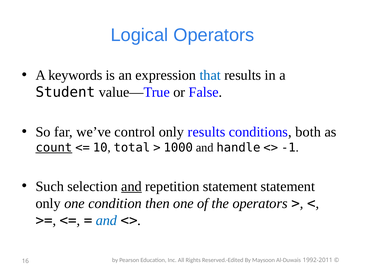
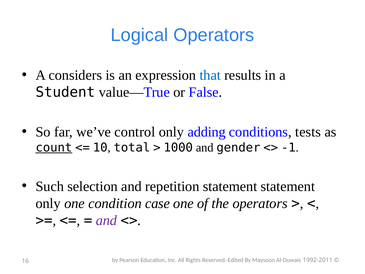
keywords: keywords -> considers (75, 75)
only results: results -> adding (207, 132)
both: both -> tests (308, 132)
handle: handle -> gender (238, 148)
and underline: present -> none (131, 186)
then: then -> case (158, 203)
and colour: blue -> purple (106, 220)
